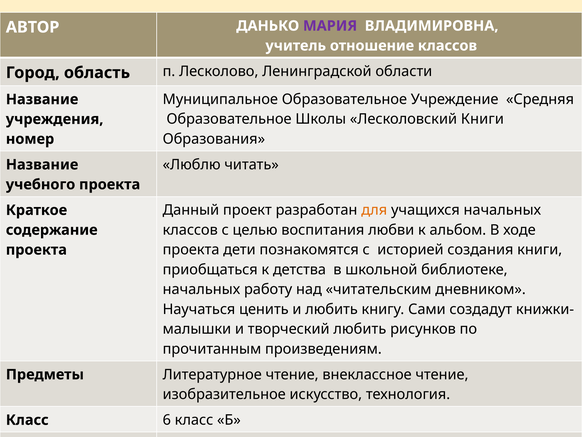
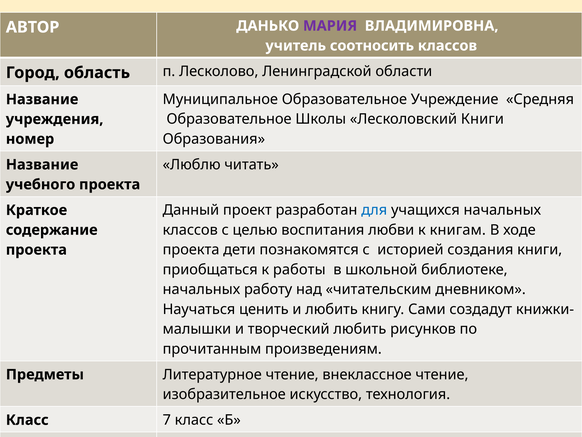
отношение: отношение -> соотносить (372, 46)
для colour: orange -> blue (374, 210)
альбом: альбом -> книгам (458, 230)
детства: детства -> работы (299, 269)
6: 6 -> 7 (167, 420)
